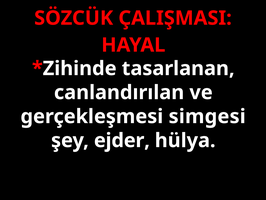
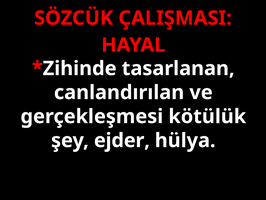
simgesi: simgesi -> kötülük (207, 116)
